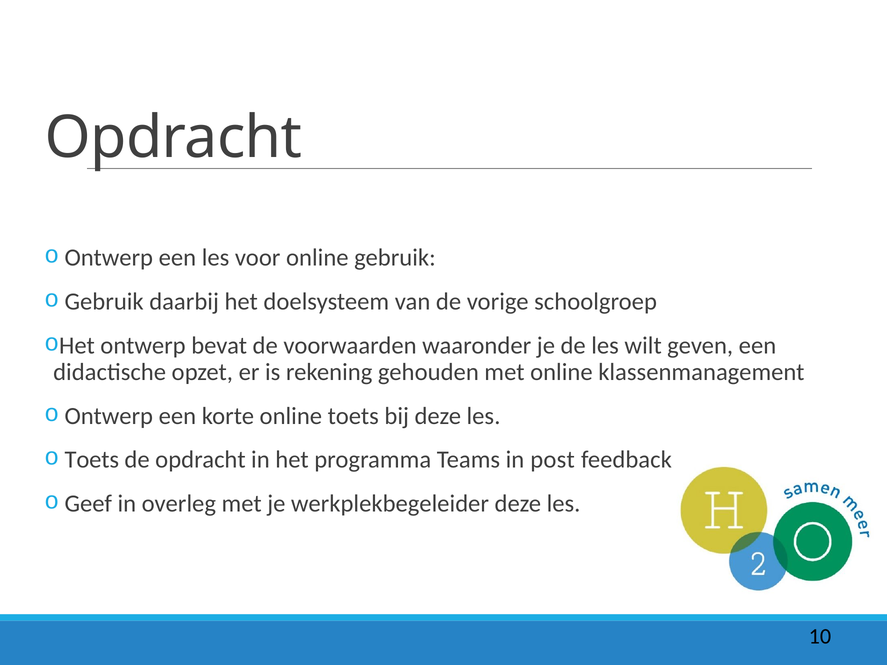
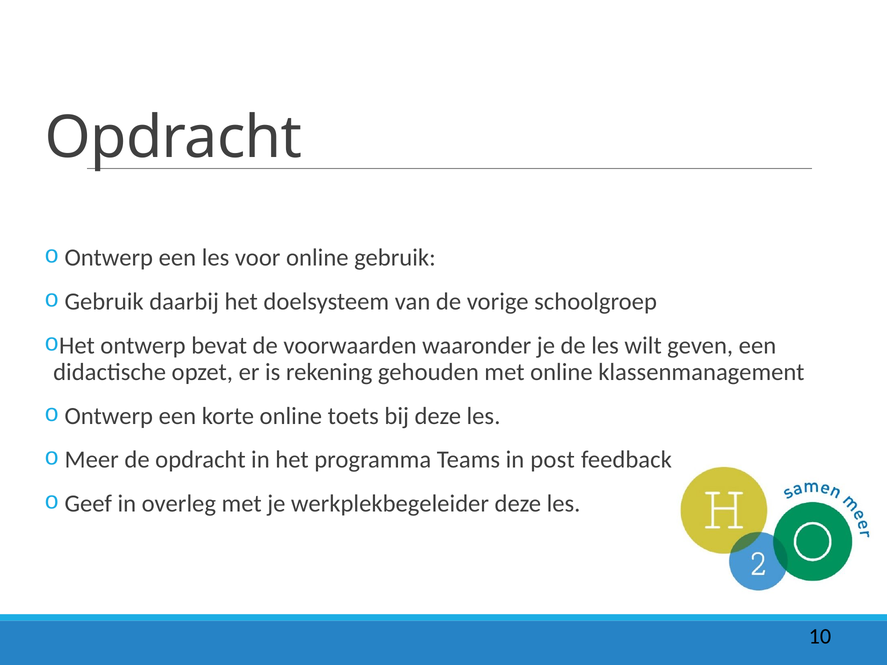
Toets: Toets -> Meer (92, 460)
